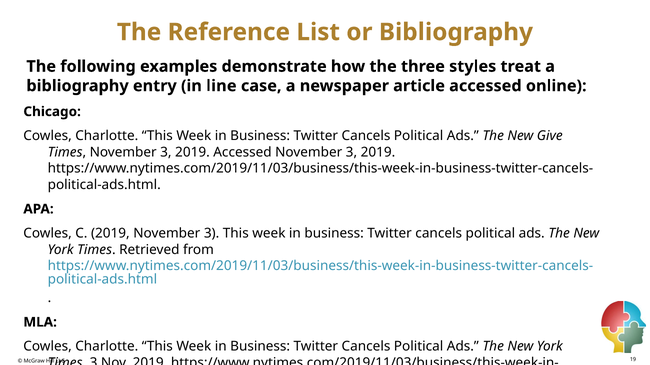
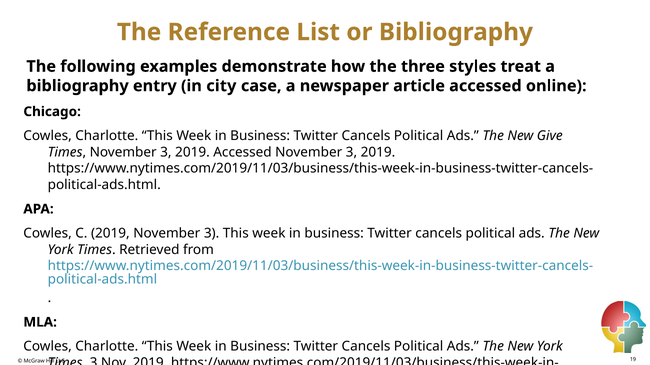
line: line -> city (221, 86)
